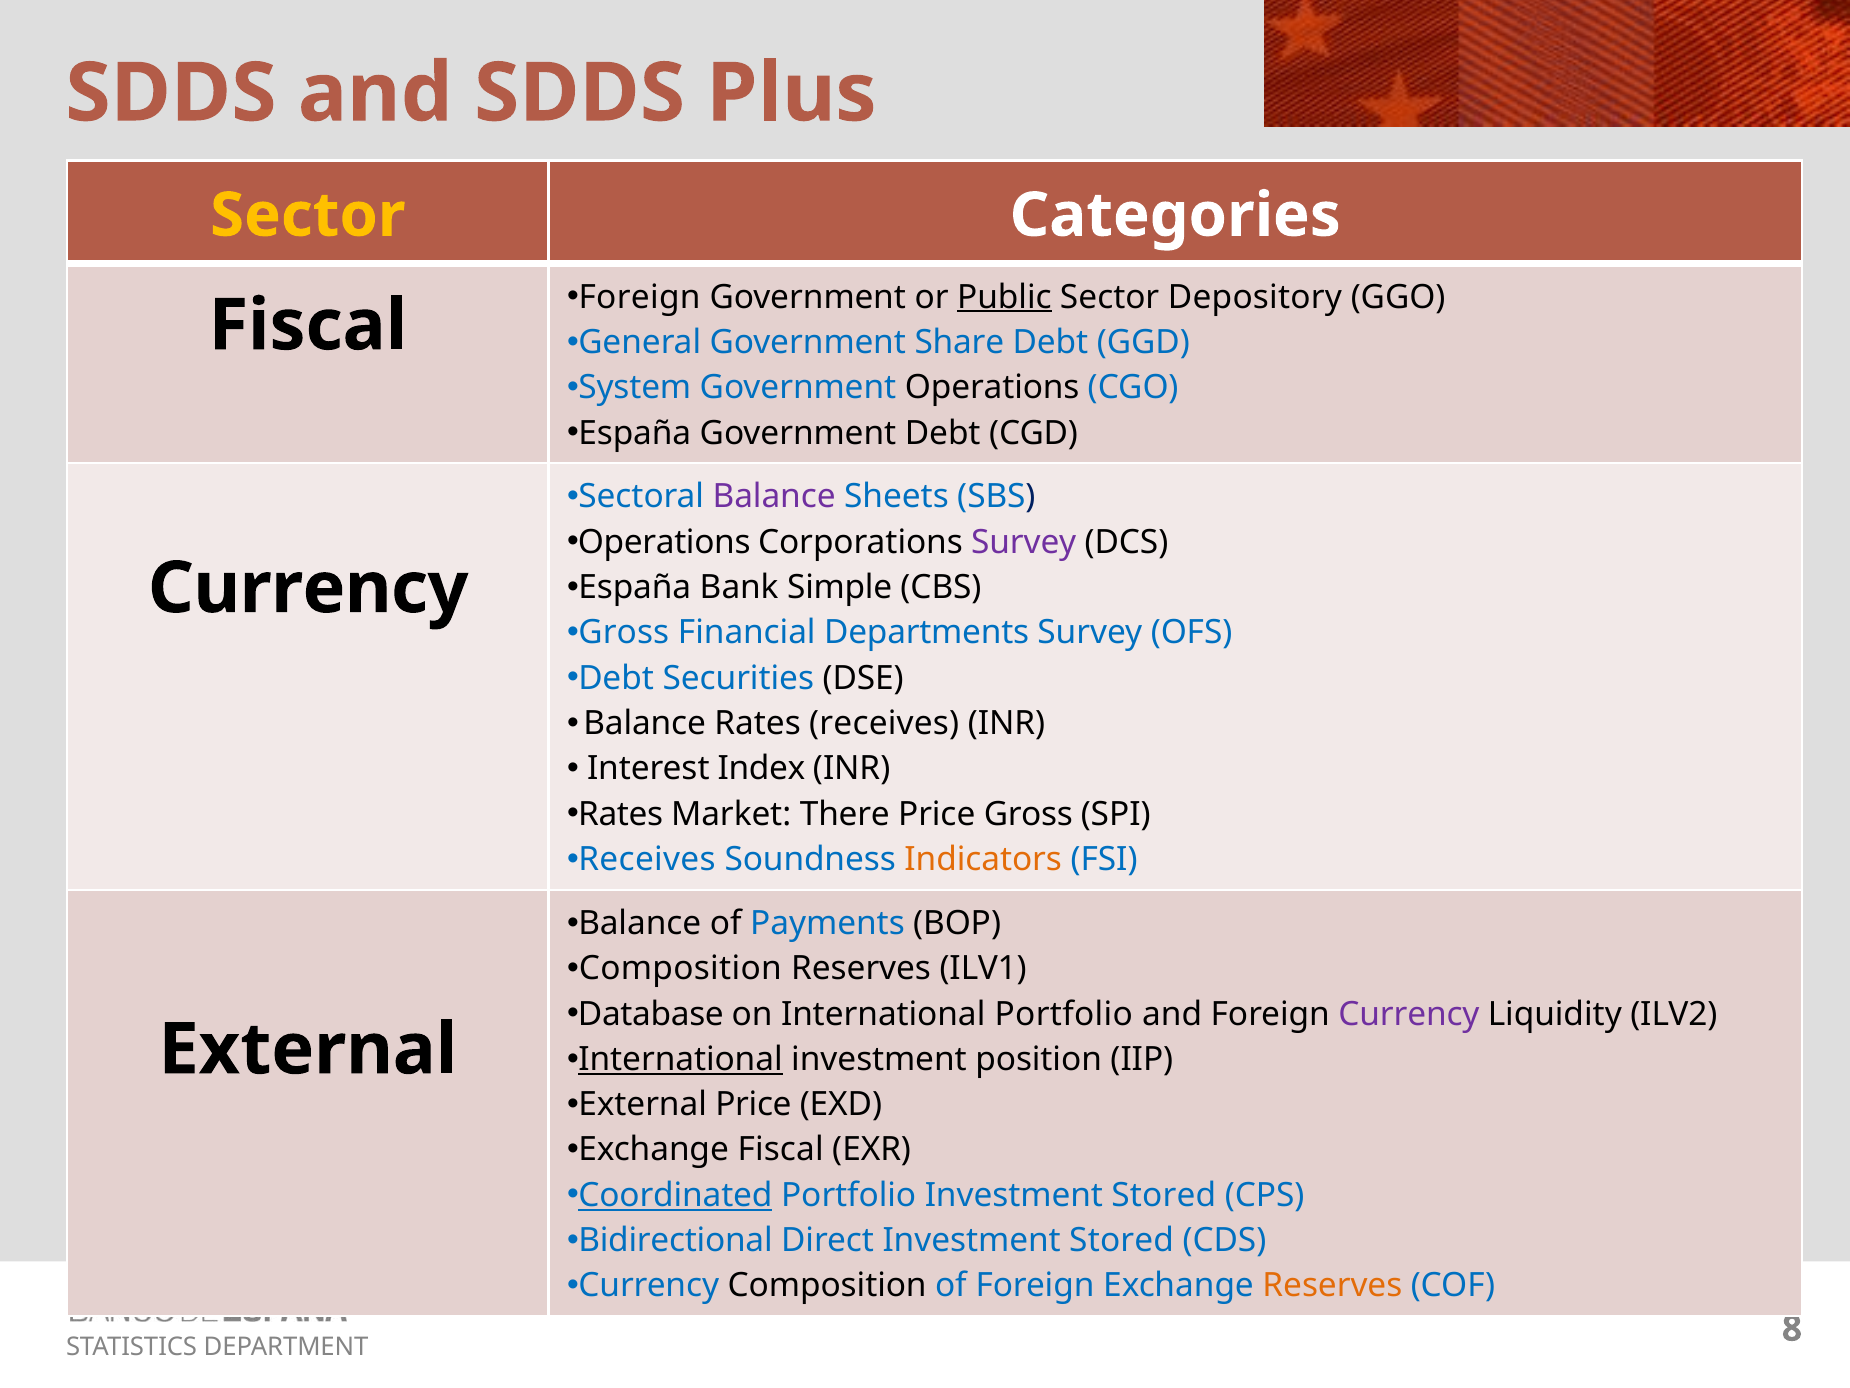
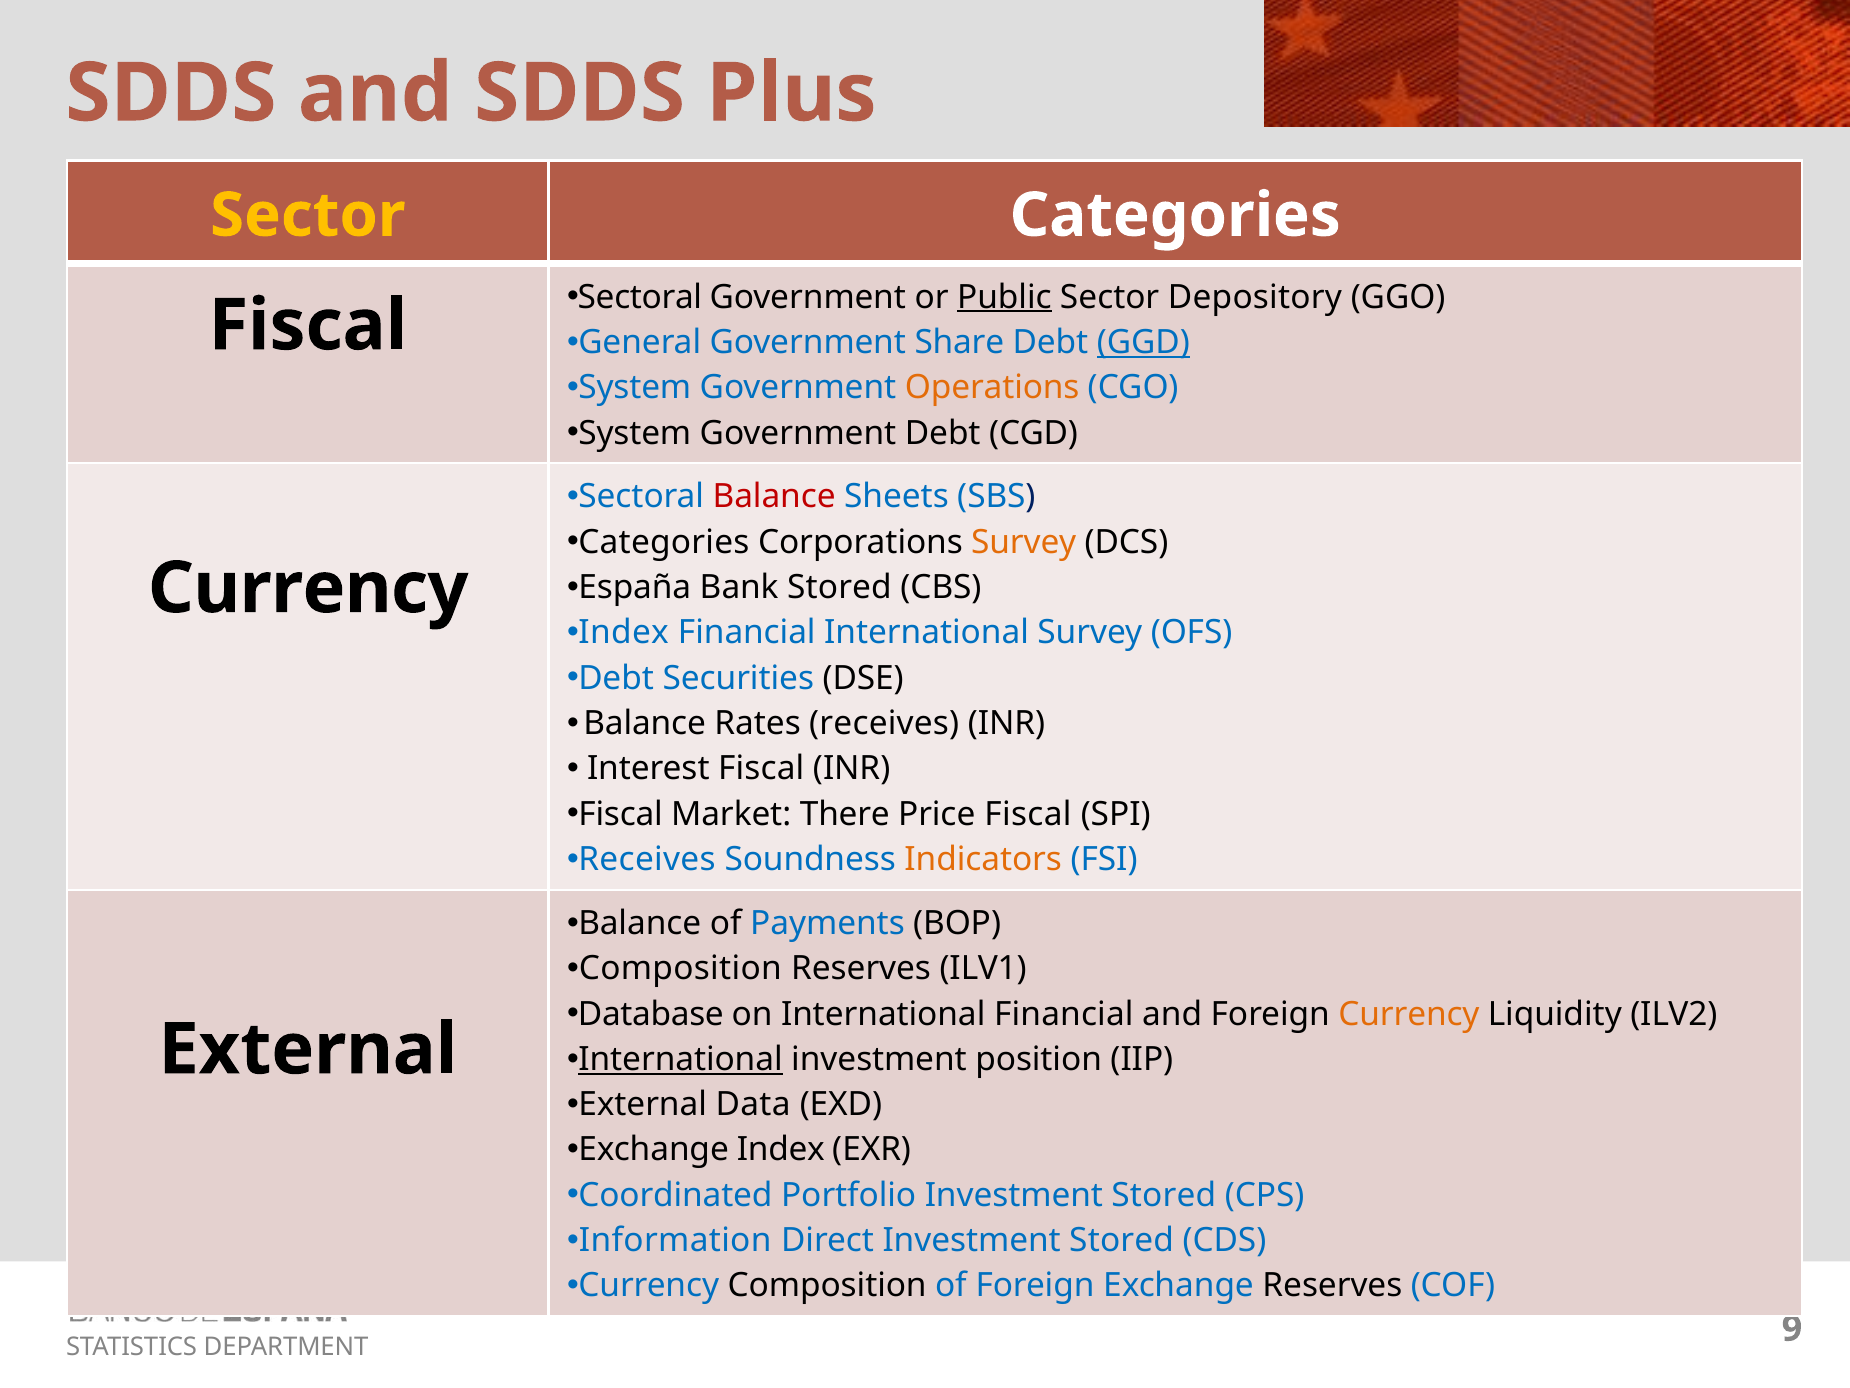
Foreign: Foreign -> Sectoral (640, 297)
GGD underline: none -> present (1143, 342)
Operations colour: black -> orange (992, 388)
España: España -> System (635, 433)
Balance colour: purple -> red (774, 497)
Operations: Operations -> Categories (664, 542)
Survey colour: purple -> orange (1024, 542)
Bank Simple: Simple -> Stored (839, 587)
Gross: Gross -> Index (624, 633)
Financial Departments: Departments -> International (927, 633)
Interest Index: Index -> Fiscal (761, 769)
Rates: Rates -> Fiscal (621, 814)
Price Gross: Gross -> Fiscal (1028, 814)
International Portfolio: Portfolio -> Financial (1064, 1014)
Currency colour: purple -> orange (1409, 1014)
External Price: Price -> Data (753, 1104)
Exchange Fiscal: Fiscal -> Index (781, 1150)
Coordinated underline: present -> none (675, 1195)
Bidirectional: Bidirectional -> Information (675, 1240)
Reserves colour: orange -> black (1332, 1285)
8: 8 -> 9 (1792, 1328)
